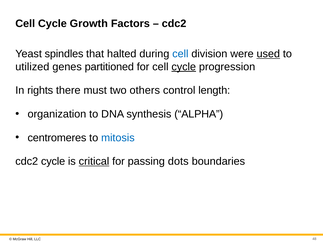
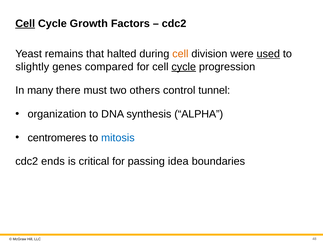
Cell underline: none -> present (25, 24)
spindles: spindles -> remains (64, 54)
cell colour: blue -> orange (180, 54)
utilized: utilized -> slightly (32, 67)
partitioned: partitioned -> compared (109, 67)
rights: rights -> many (40, 91)
length: length -> tunnel (214, 91)
cdc2 cycle: cycle -> ends (53, 162)
critical underline: present -> none (94, 162)
dots: dots -> idea (178, 162)
